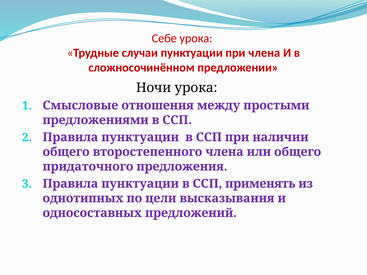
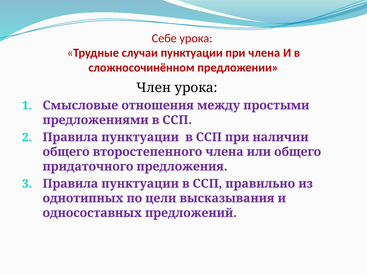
Ночи: Ночи -> Член (154, 88)
применять: применять -> правильно (260, 184)
